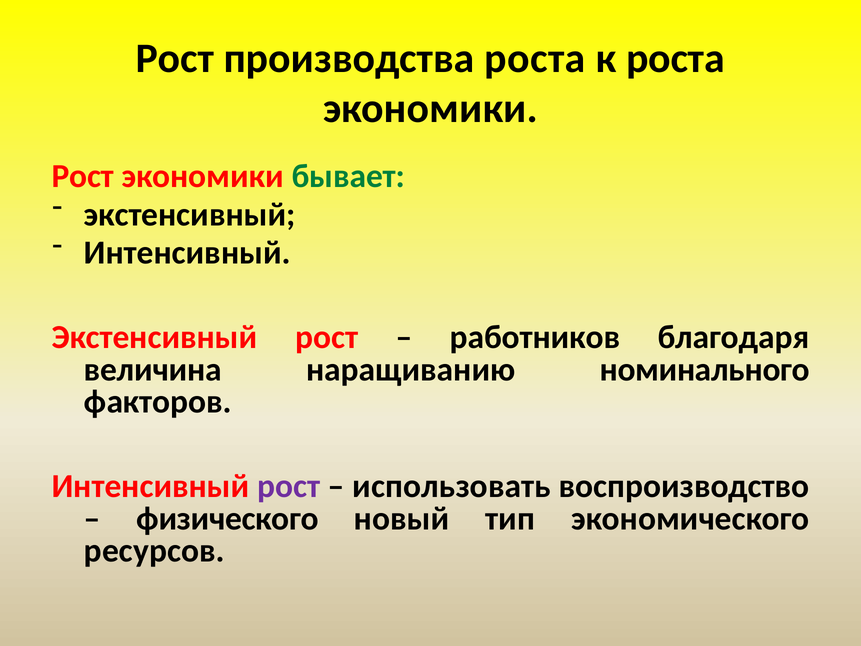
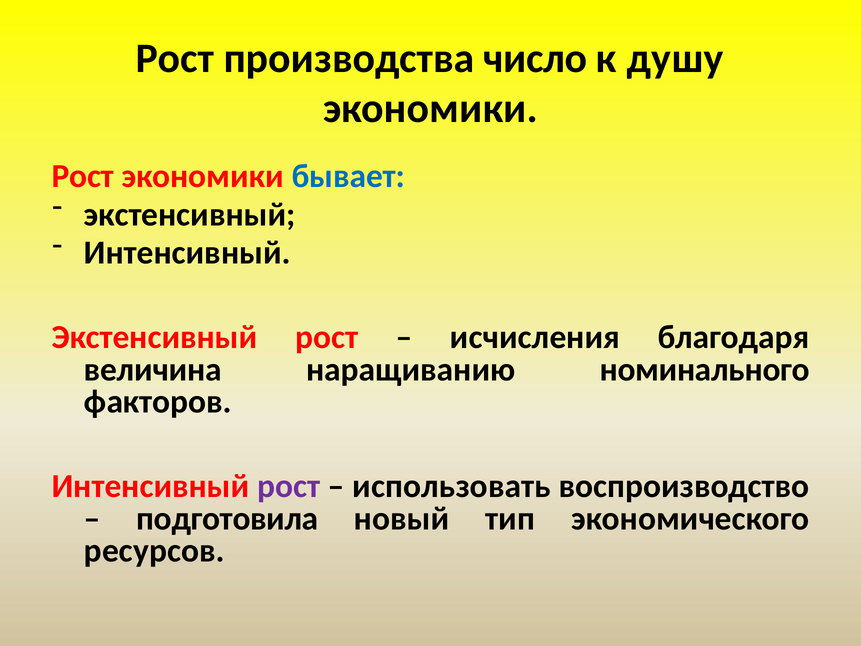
производства роста: роста -> число (535, 58)
к роста: роста -> душу (675, 58)
бывает colour: green -> blue (348, 176)
работников: работников -> исчисления (535, 337)
физического: физического -> подготовила (227, 518)
